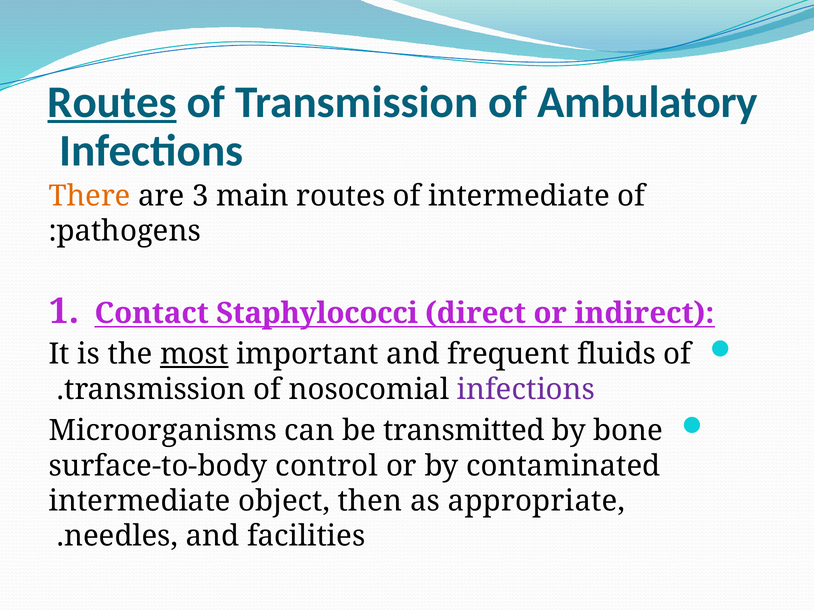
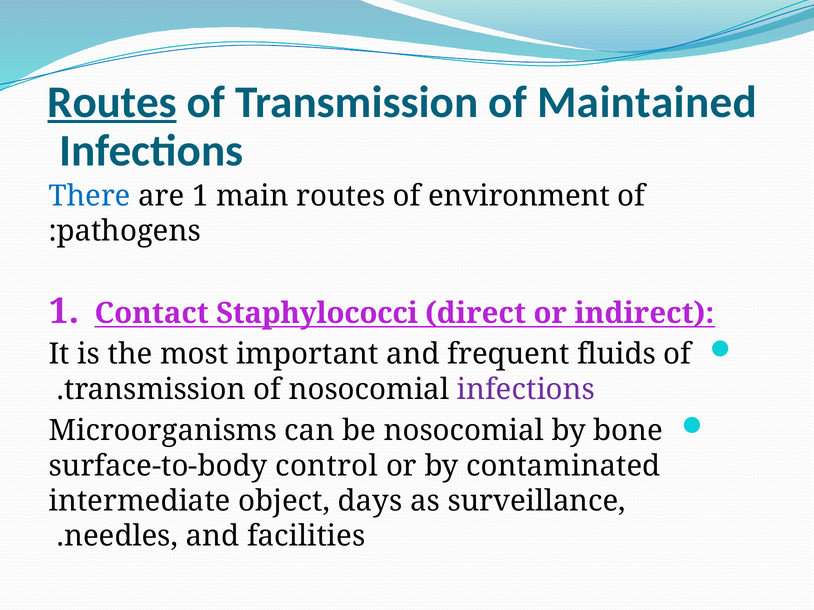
Ambulatory: Ambulatory -> Maintained (647, 102)
There colour: orange -> blue (90, 196)
are 3: 3 -> 1 (200, 196)
of intermediate: intermediate -> environment (519, 196)
most underline: present -> none (194, 355)
be transmitted: transmitted -> nosocomial (464, 431)
then: then -> days (370, 501)
appropriate: appropriate -> surveillance (537, 501)
